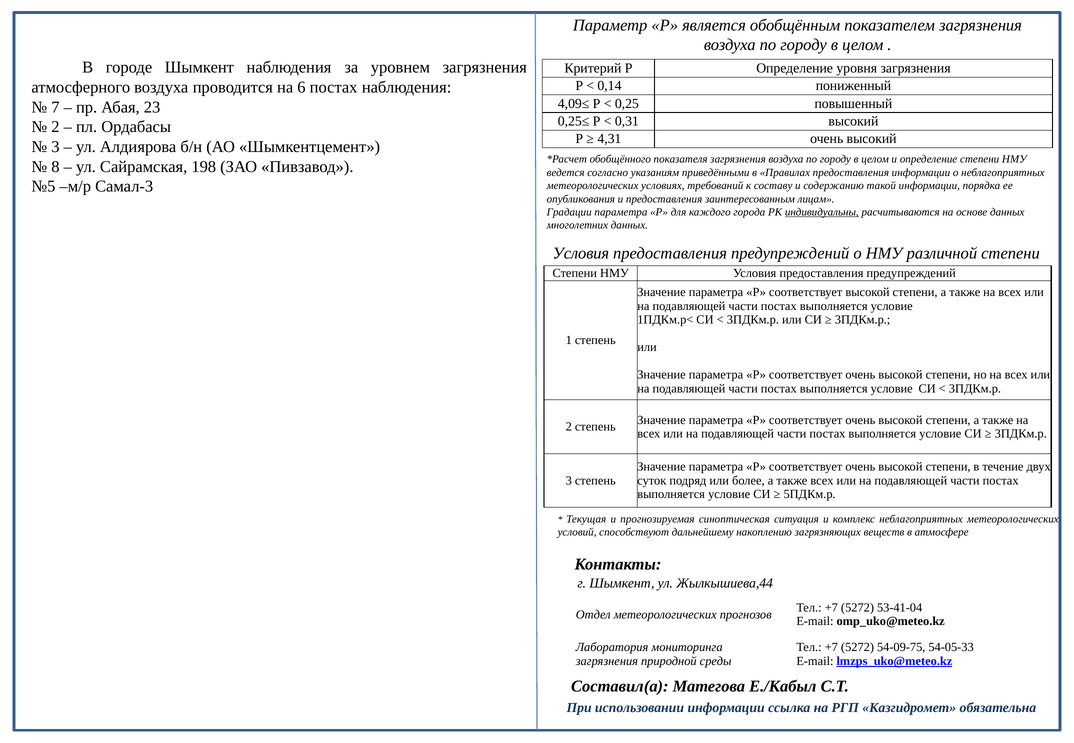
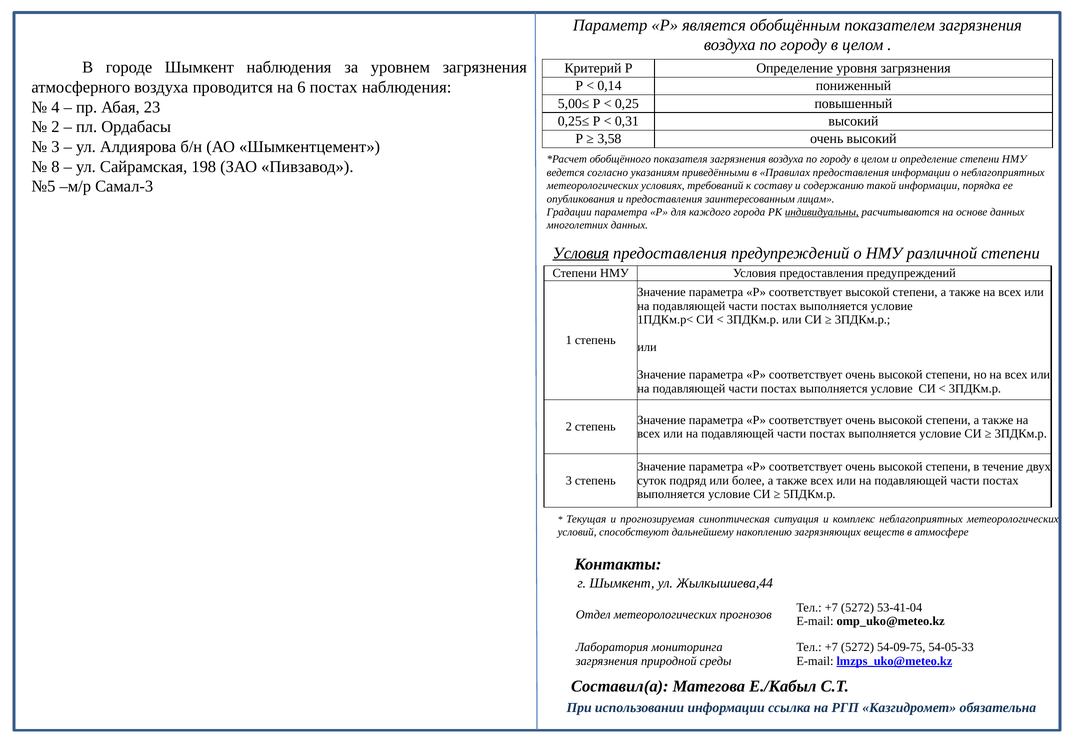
4,09≤: 4,09≤ -> 5,00≤ (574, 104)
7: 7 -> 4 (55, 107)
4,31: 4,31 -> 3,58 (609, 139)
Условия underline: none -> present (581, 253)
